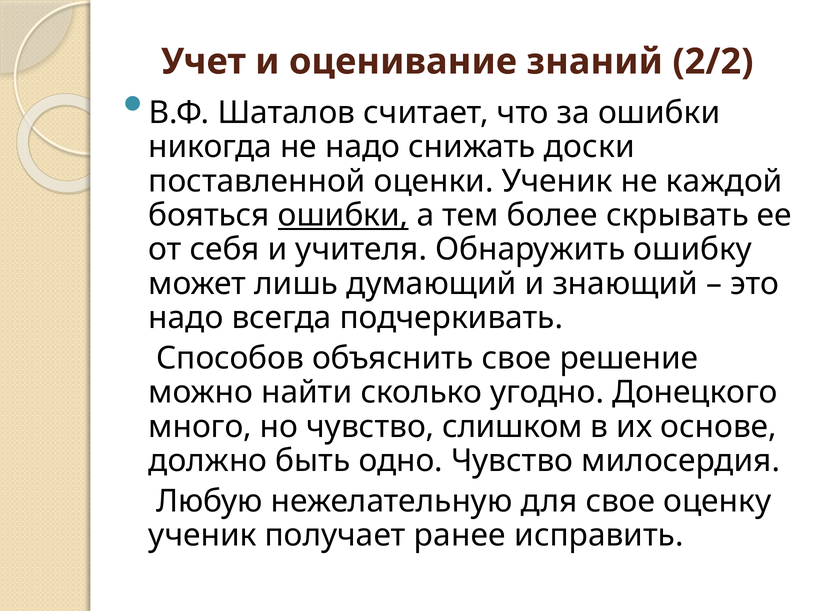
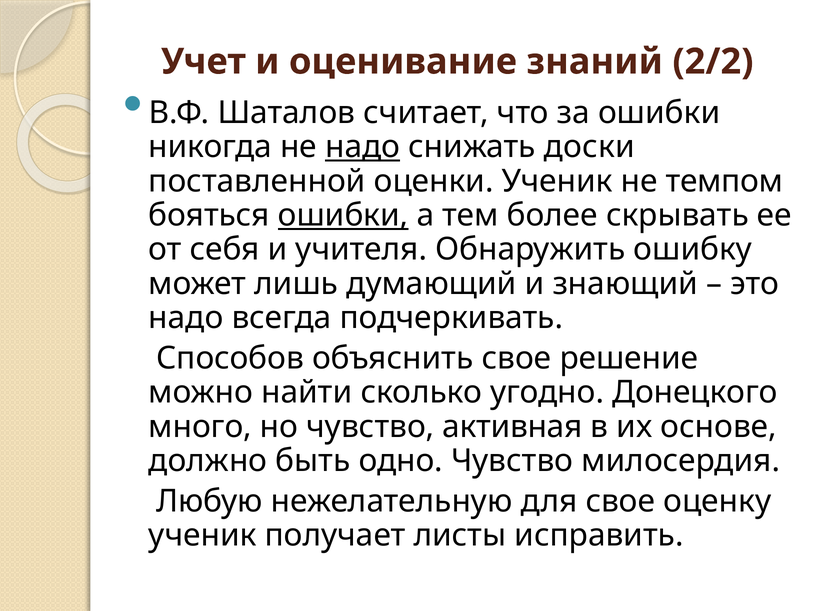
надо underline: none -> present (363, 147)
каждой: каждой -> темпом (724, 181)
слишком: слишком -> активная (512, 427)
ранее: ранее -> листы (460, 536)
